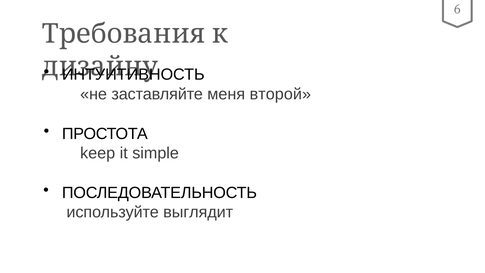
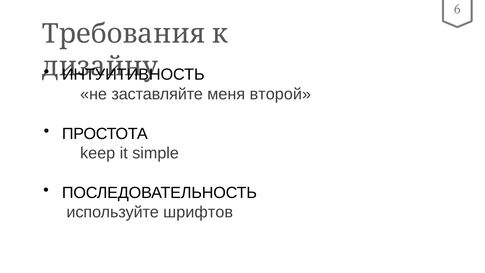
выглядит: выглядит -> шрифтов (198, 212)
